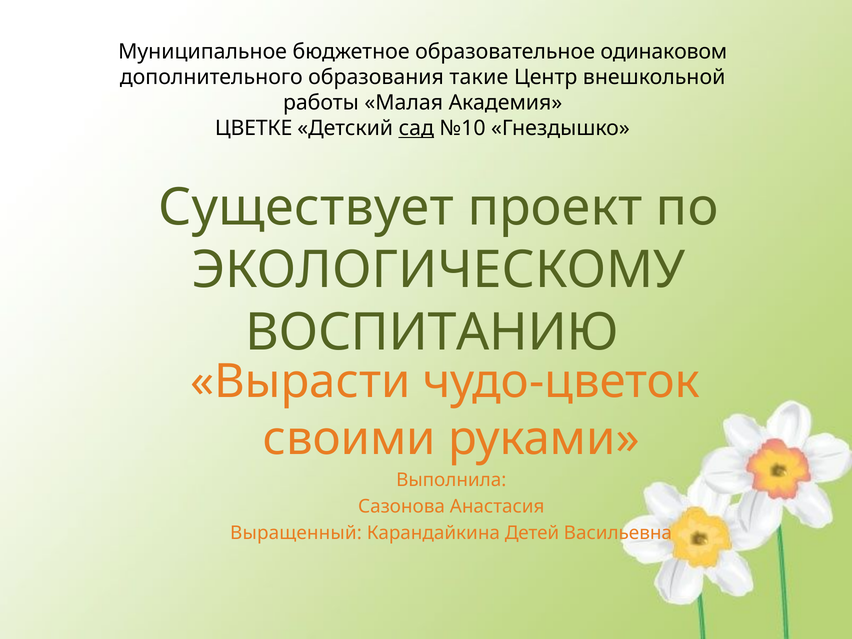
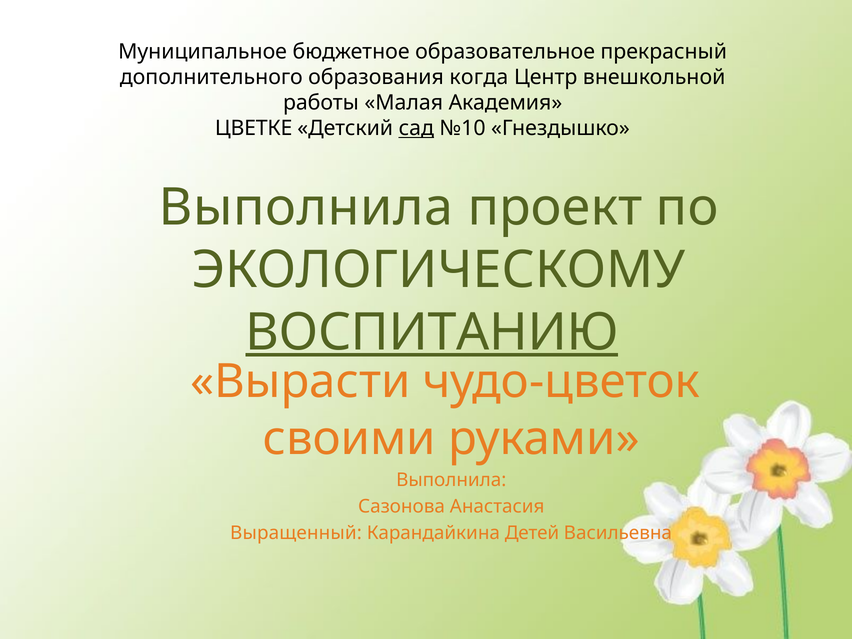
одинаковом: одинаковом -> прекрасный (664, 52)
такие: такие -> когда (479, 77)
Существует: Существует -> Выполнила (306, 207)
ВОСПИТАНИЮ underline: none -> present (432, 332)
